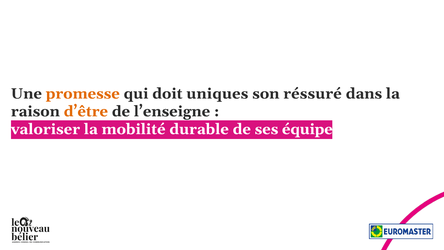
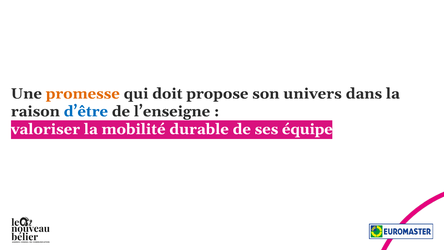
uniques: uniques -> propose (217, 94)
réssuré: réssuré -> univers (313, 94)
d’être colour: orange -> blue (86, 111)
